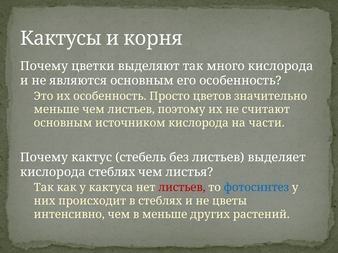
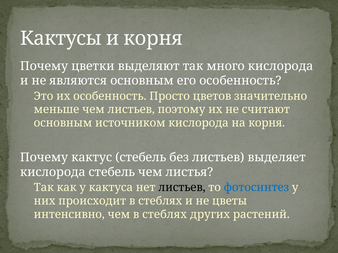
на части: части -> корня (267, 123)
кислорода стеблях: стеблях -> стебель (112, 172)
листьев colour: red -> black (182, 188)
чем в меньше: меньше -> стеблях (165, 215)
